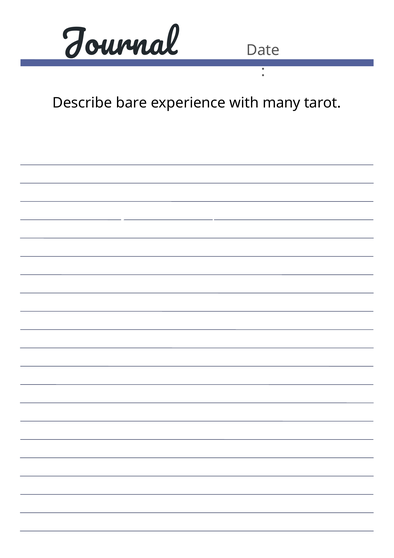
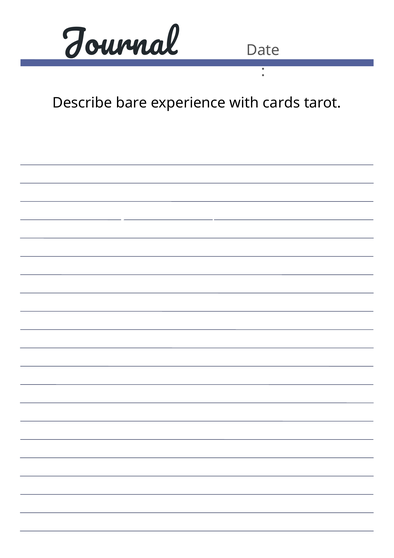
many: many -> cards (281, 103)
